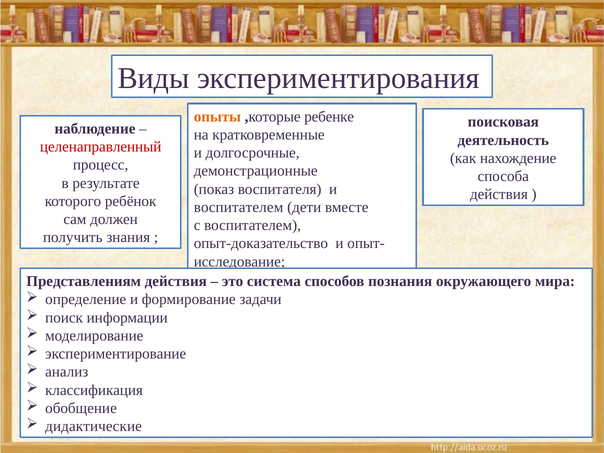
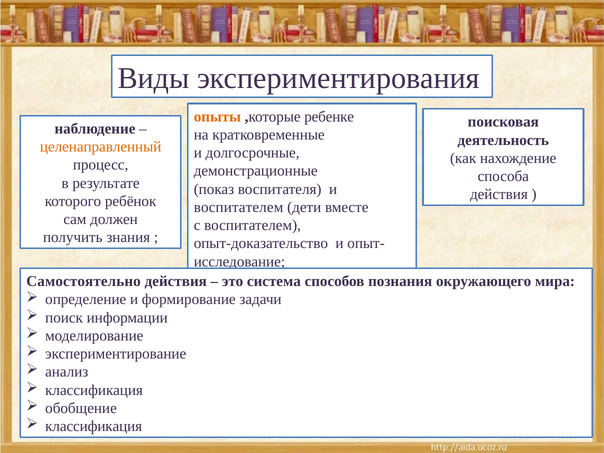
целенаправленный colour: red -> orange (101, 147)
Представлениям: Представлениям -> Самостоятельно (84, 281)
дидактические: дидактические -> классификация (94, 426)
